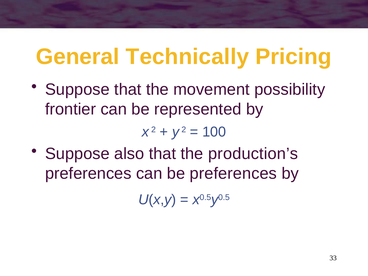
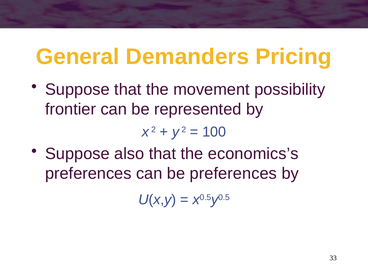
Technically: Technically -> Demanders (187, 57)
production’s: production’s -> economics’s (253, 154)
